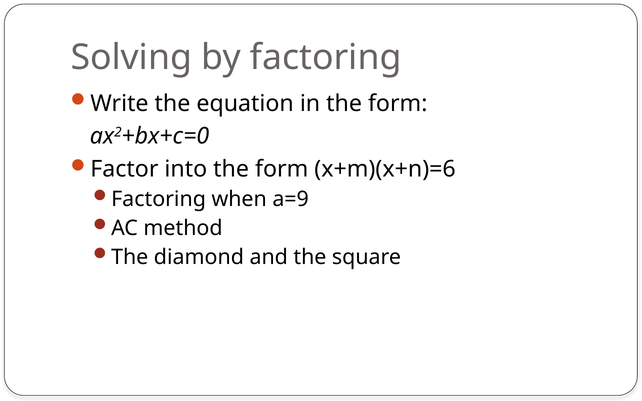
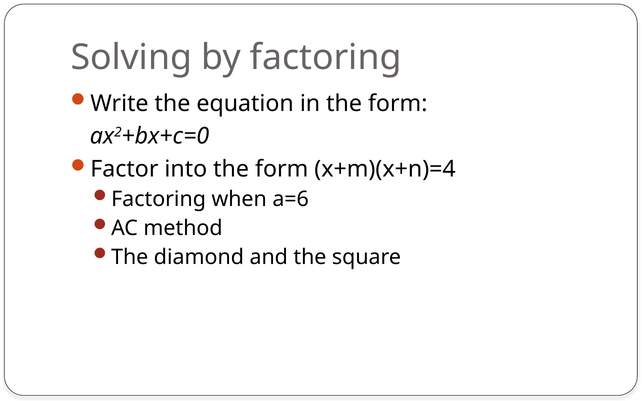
x+m)(x+n)=6: x+m)(x+n)=6 -> x+m)(x+n)=4 (385, 169)
a=9: a=9 -> a=6 (291, 199)
